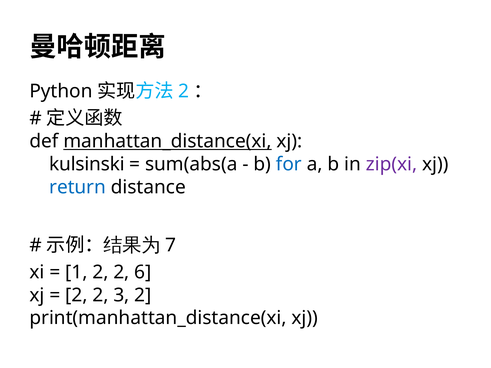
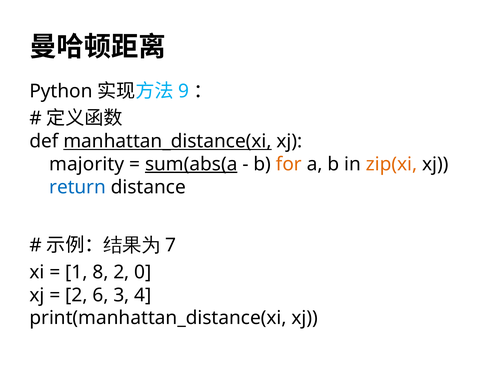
2: 2 -> 9 (184, 91)
kulsinski: kulsinski -> majority (87, 164)
sum(abs(a underline: none -> present (191, 164)
for colour: blue -> orange (289, 164)
zip(xi colour: purple -> orange (392, 164)
1 2: 2 -> 8 (100, 272)
6: 6 -> 0 (143, 272)
2: 2 -> 6 (100, 295)
3 2: 2 -> 4 (143, 295)
